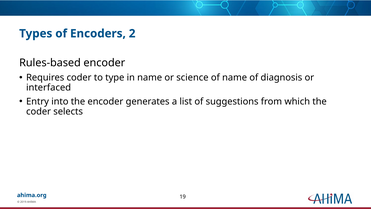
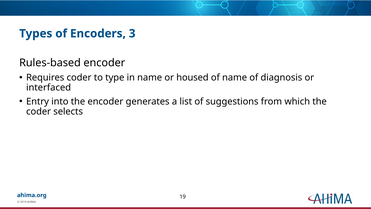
2: 2 -> 3 (132, 33)
science: science -> housed (192, 77)
